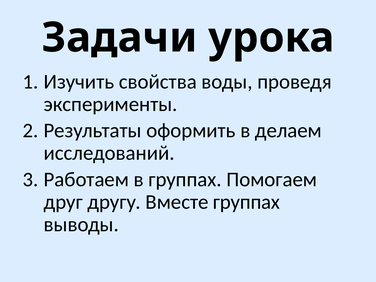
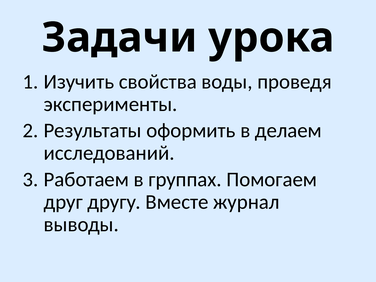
Вместе группах: группах -> журнал (246, 202)
